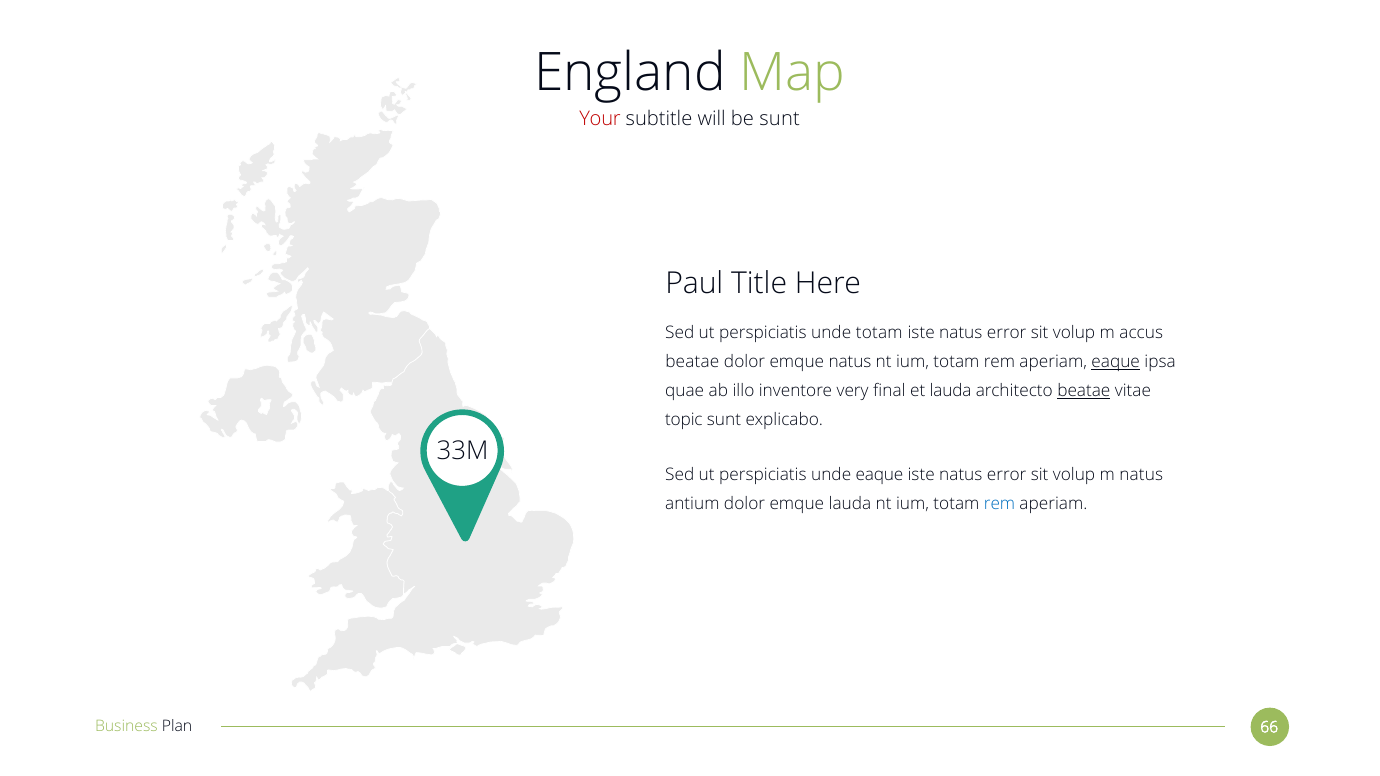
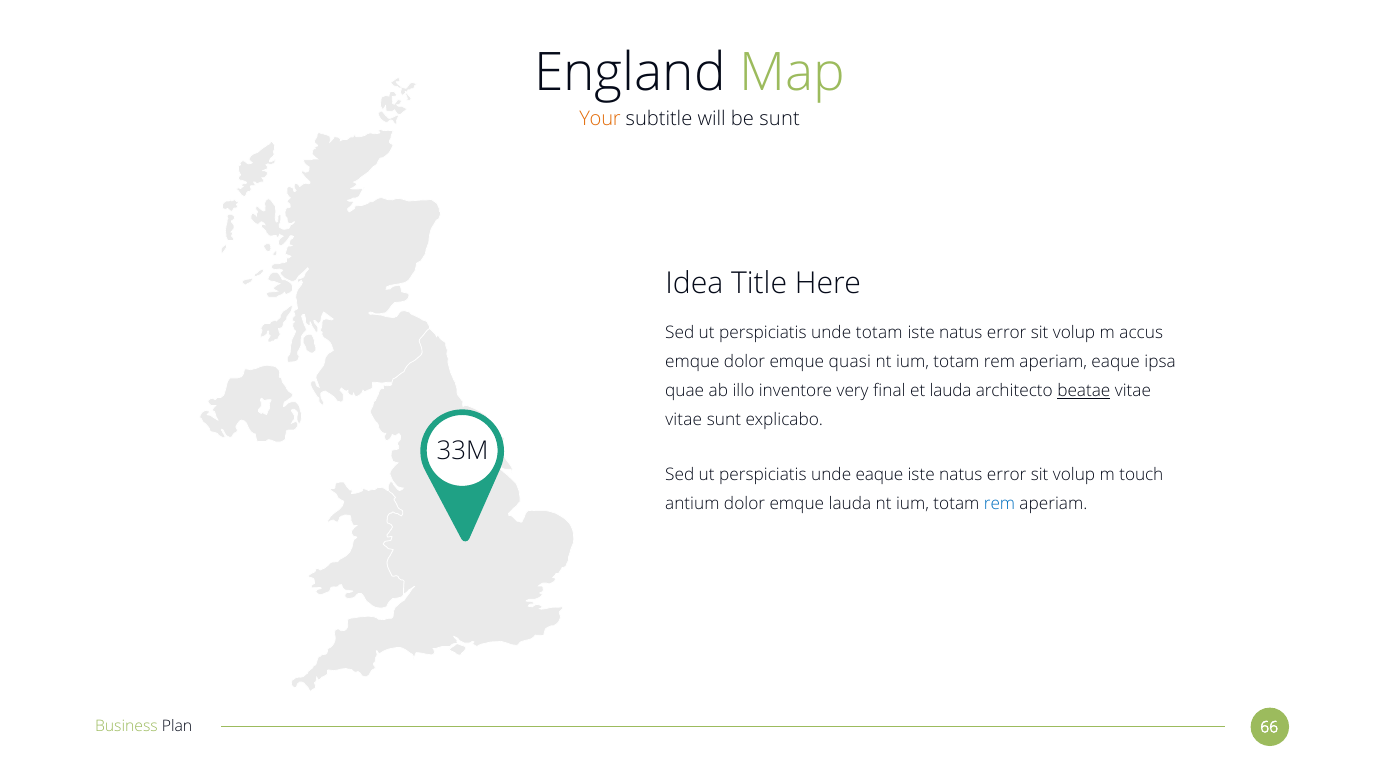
Your colour: red -> orange (600, 118)
Paul: Paul -> Idea (694, 283)
beatae: beatae -> emque (692, 362)
emque natus: natus -> quasi (850, 362)
eaque underline: present -> none (1116, 362)
topic: topic -> vitae (684, 420)
m natus: natus -> touch (1141, 475)
